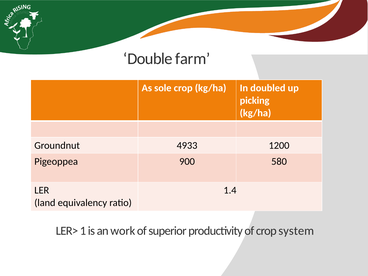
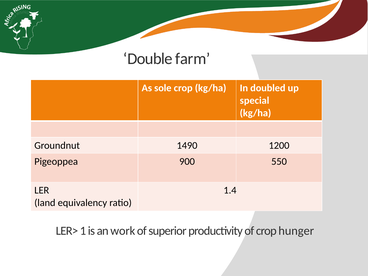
picking: picking -> special (255, 100)
4933: 4933 -> 1490 (187, 145)
580: 580 -> 550 (279, 162)
system: system -> hunger (296, 231)
